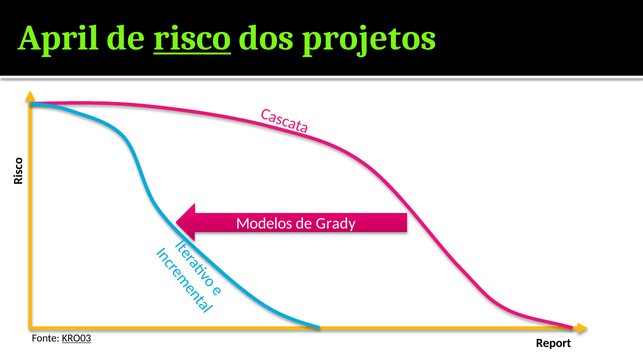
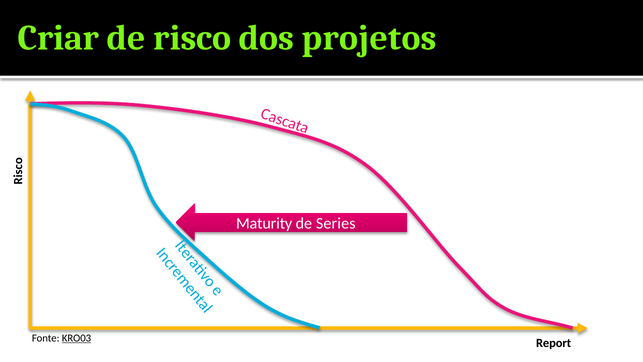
April: April -> Criar (58, 38)
risco underline: present -> none (192, 38)
Modelos: Modelos -> Maturity (264, 223)
Grady: Grady -> Series (336, 223)
